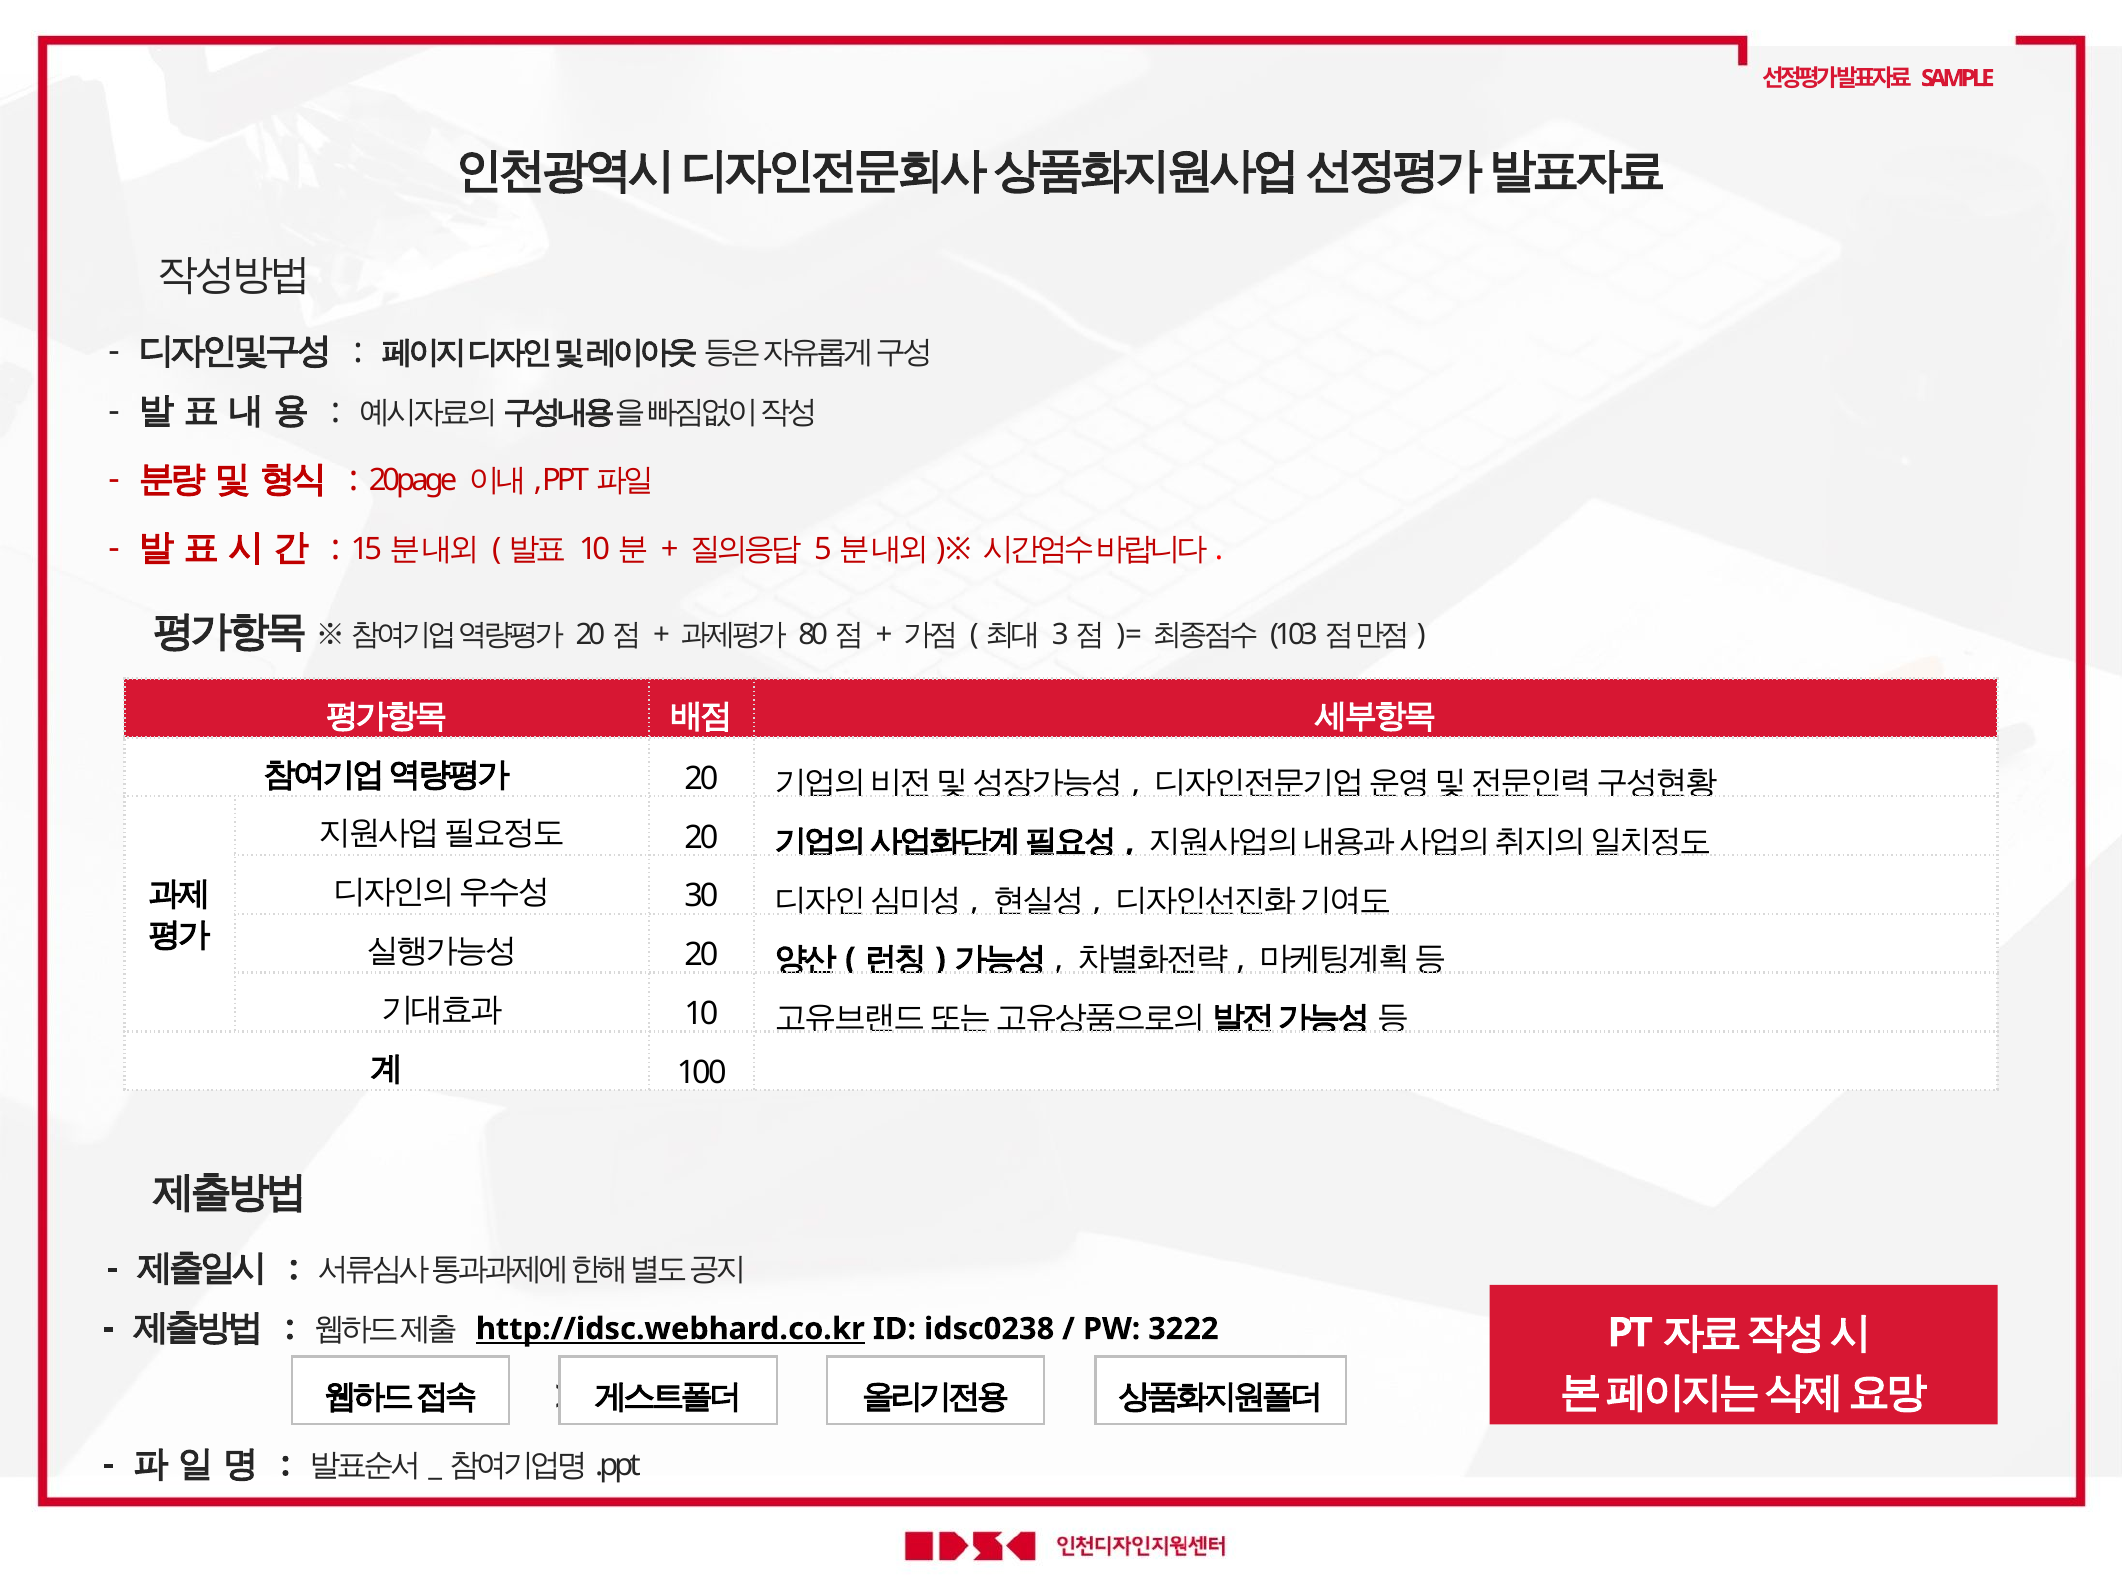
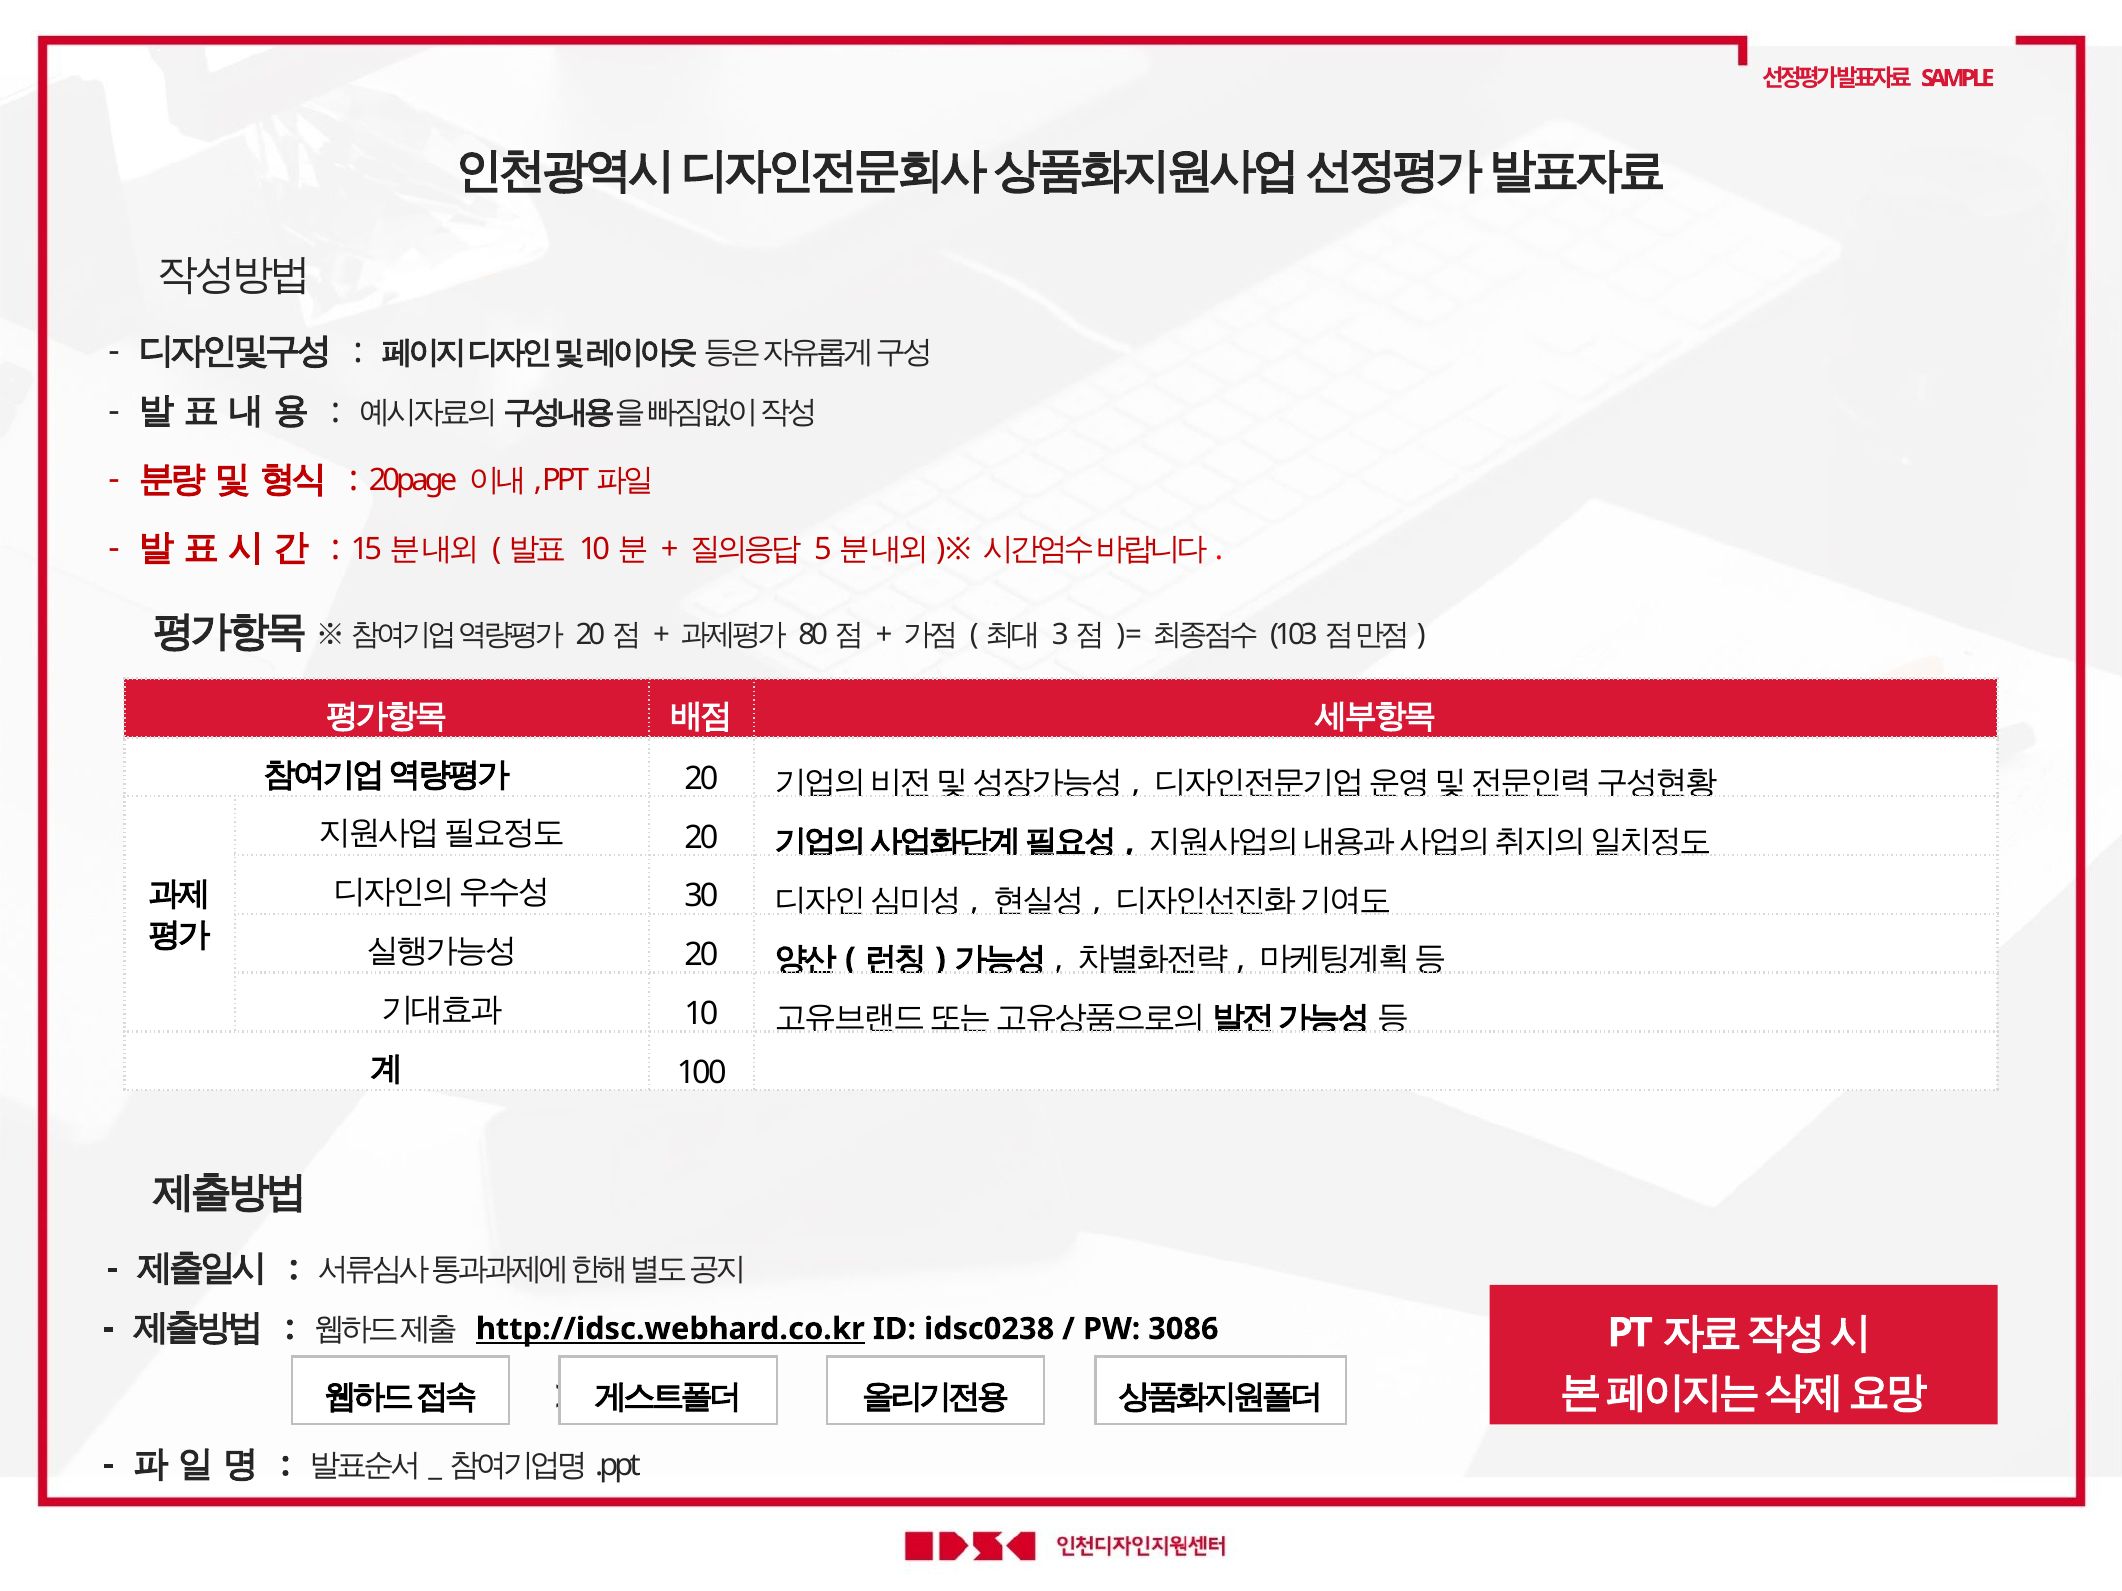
3222: 3222 -> 3086 (1183, 1329)
